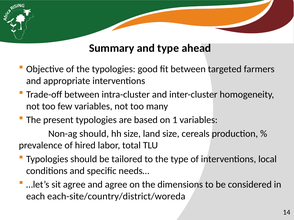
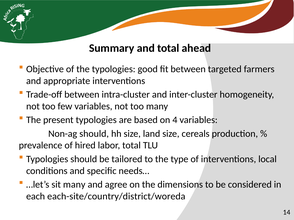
and type: type -> total (168, 48)
1: 1 -> 4 (175, 120)
sit agree: agree -> many (74, 185)
